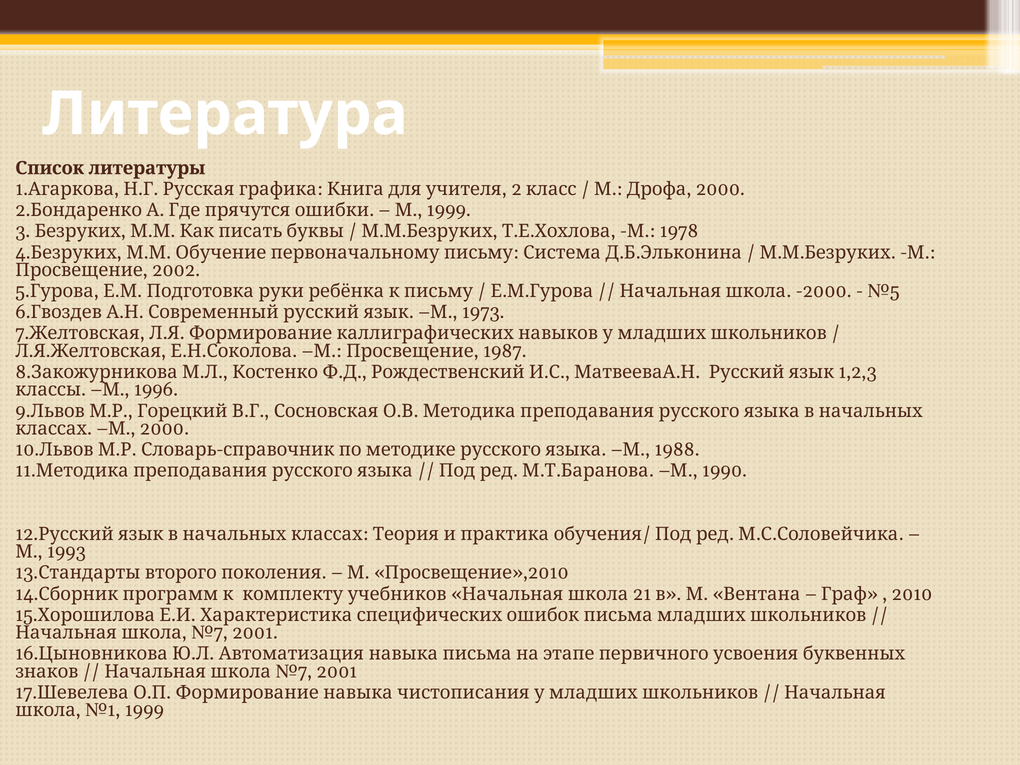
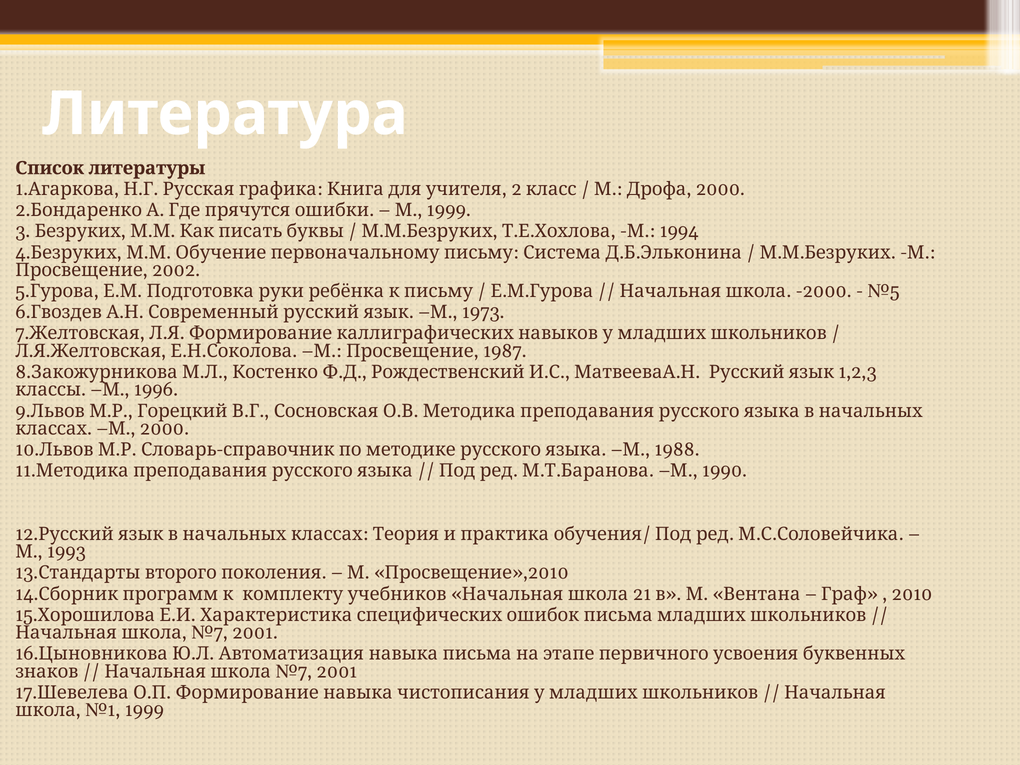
1978: 1978 -> 1994 (679, 231)
